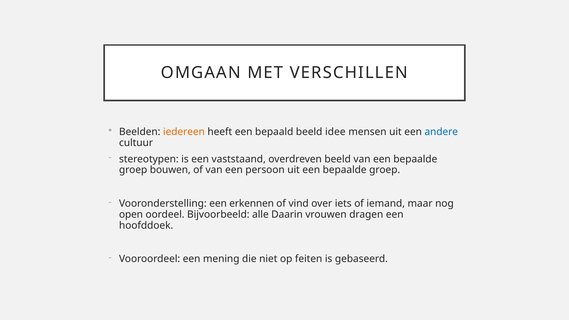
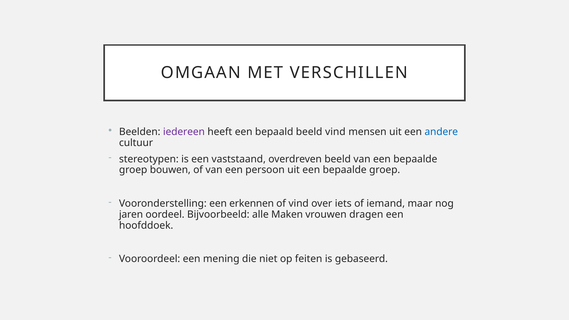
iedereen colour: orange -> purple (184, 132)
beeld idee: idee -> vind (335, 132)
open: open -> jaren (131, 215)
Daarin: Daarin -> Maken (287, 215)
